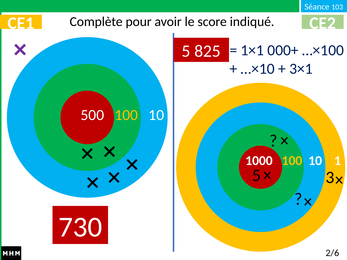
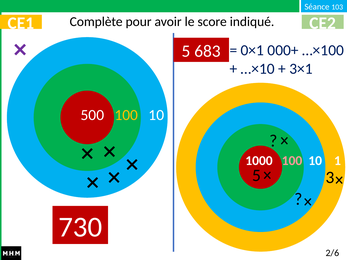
825: 825 -> 683 (208, 51)
1×1: 1×1 -> 0×1 (252, 50)
100 colour: yellow -> pink (292, 161)
